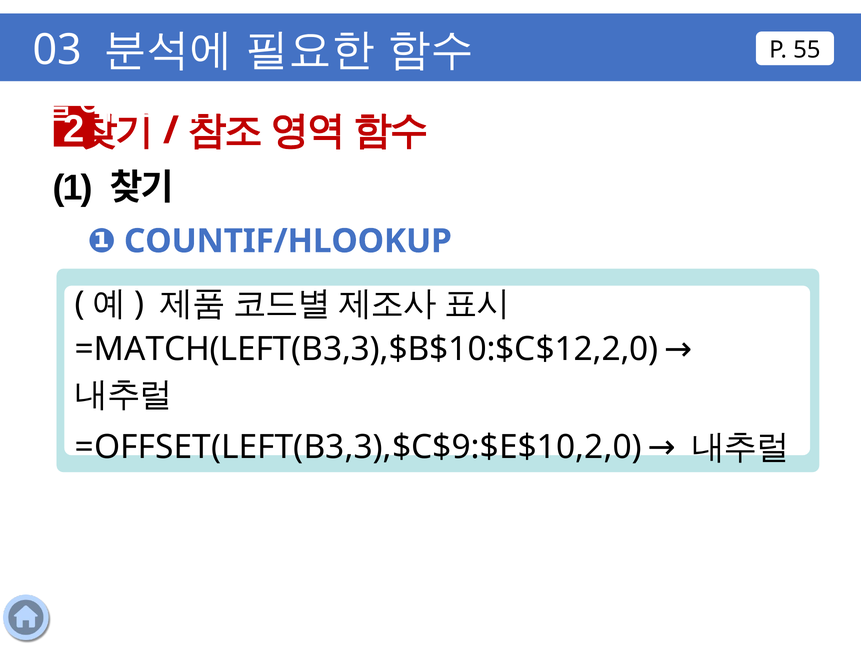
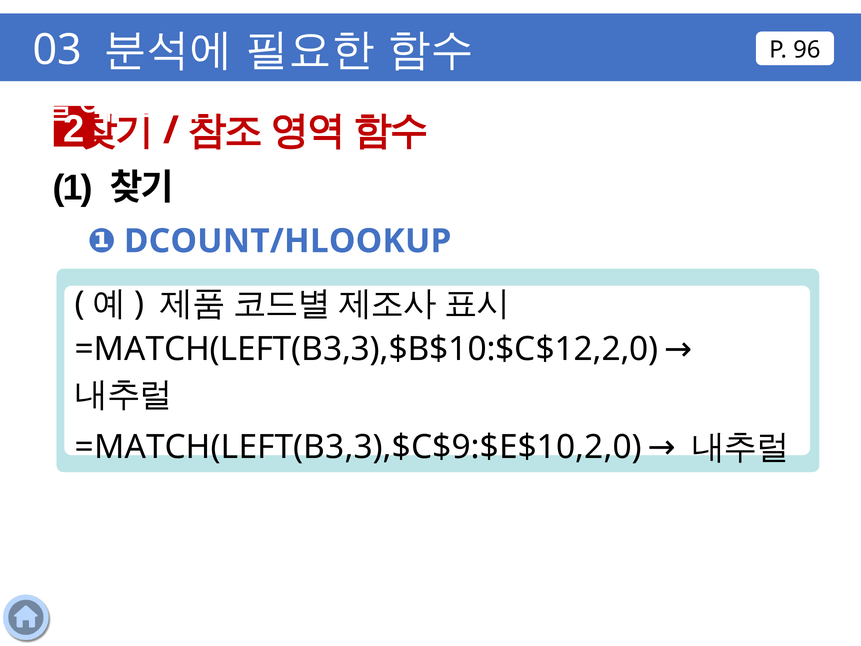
55: 55 -> 96 (807, 50)
COUNTIF/HLOOKUP: COUNTIF/HLOOKUP -> DCOUNT/HLOOKUP (288, 241)
=OFFSET(LEFT(B3,3),$C$9:$E$10,2,0: =OFFSET(LEFT(B3,3),$C$9:$E$10,2,0 -> =MATCH(LEFT(B3,3),$C$9:$E$10,2,0 (358, 447)
